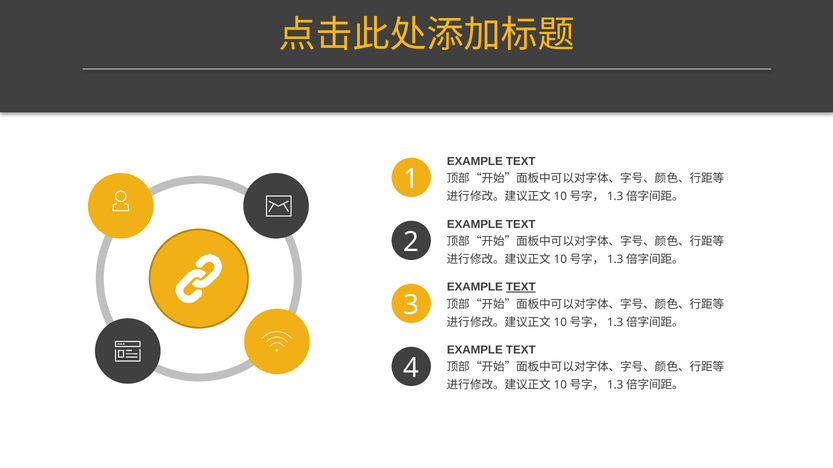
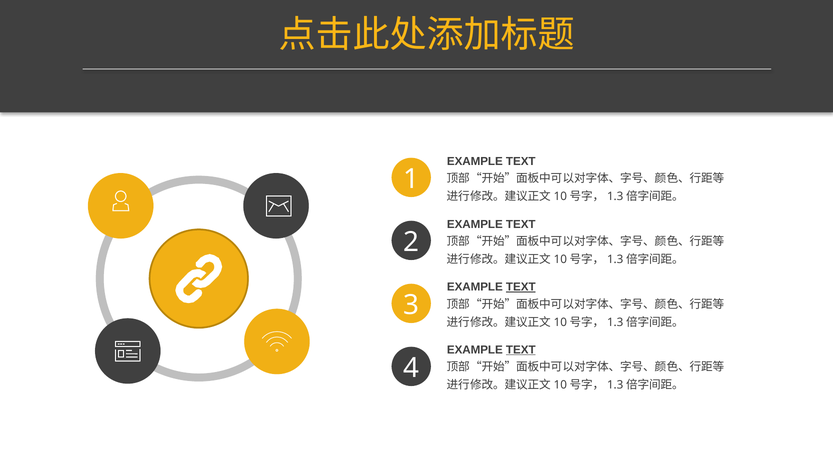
TEXT underline: none -> present (521, 350)
